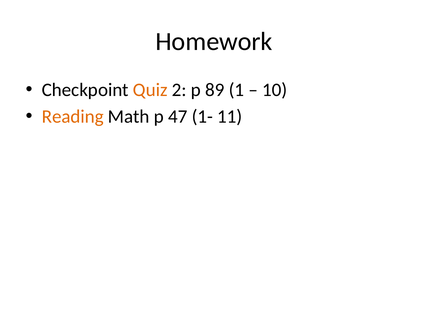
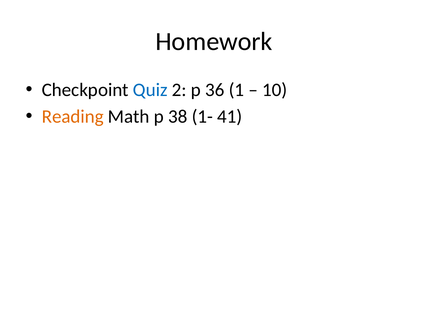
Quiz colour: orange -> blue (150, 90)
89: 89 -> 36 (215, 90)
47: 47 -> 38 (178, 116)
11: 11 -> 41 (230, 116)
